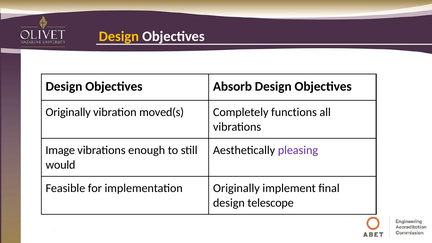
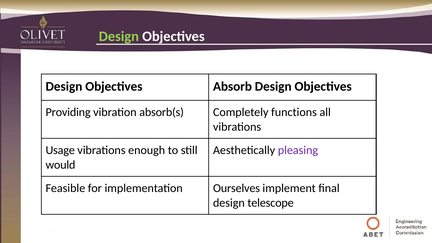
Design colour: yellow -> light green (119, 36)
Originally: Originally -> Providing (68, 112)
moved(s: moved(s -> absorb(s (162, 112)
Image: Image -> Usage (60, 150)
implementation Originally: Originally -> Ourselves (236, 188)
